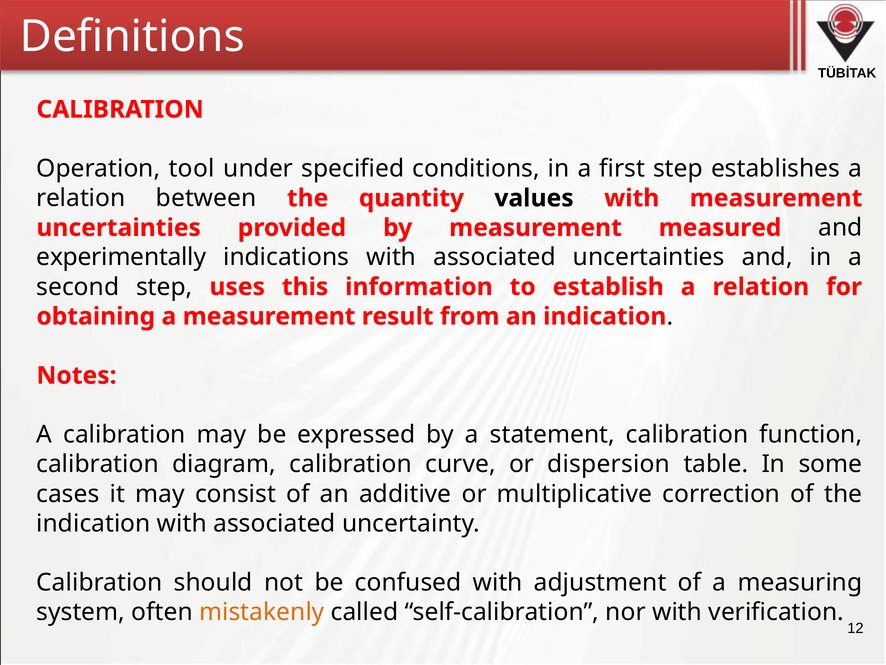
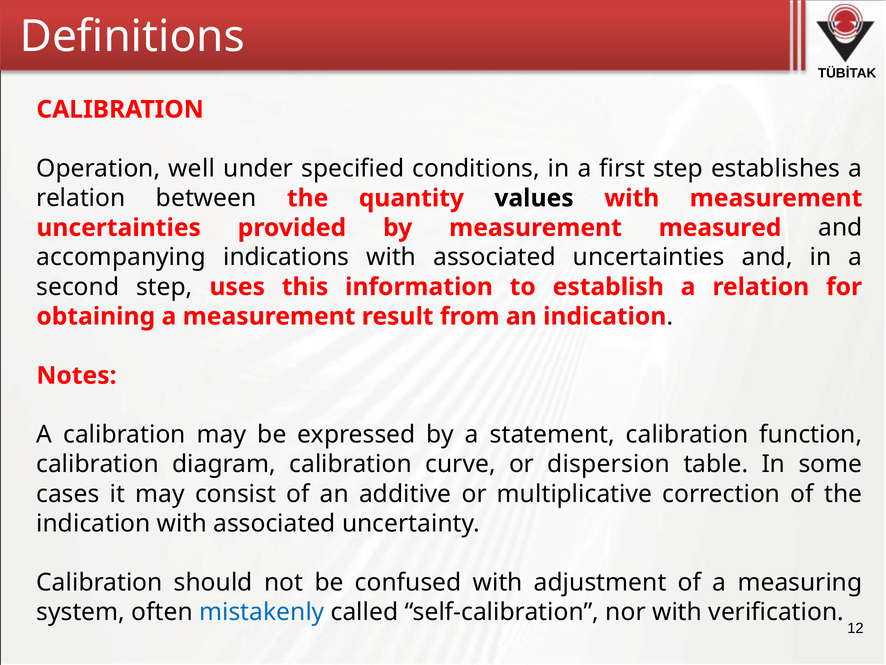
tool: tool -> well (192, 169)
experimentally: experimentally -> accompanying (121, 257)
mistakenly colour: orange -> blue (262, 612)
